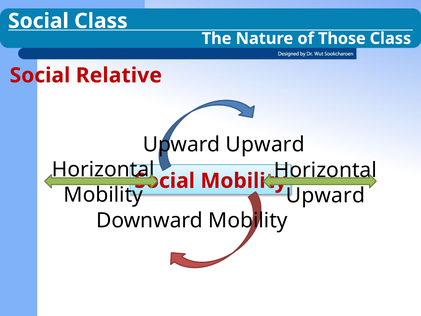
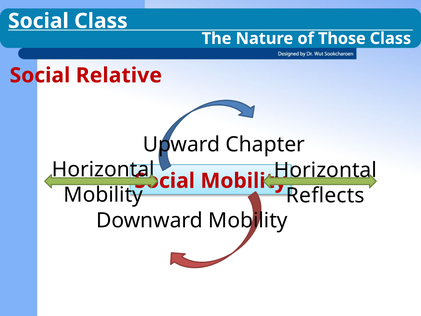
Upward Upward: Upward -> Chapter (265, 144)
Upward: Upward -> Reflects (325, 195)
